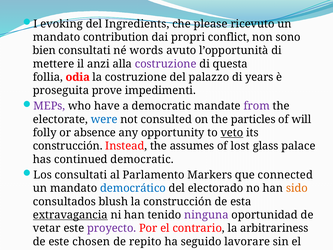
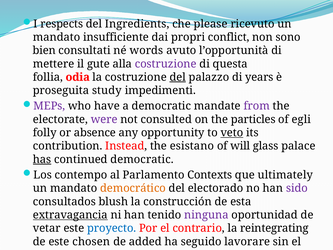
evoking: evoking -> respects (62, 24)
contribution: contribution -> insufficiente (116, 37)
anzi: anzi -> gute (98, 64)
del underline: none -> present (178, 77)
prove: prove -> study (107, 90)
were colour: blue -> purple (104, 119)
will: will -> egli (301, 119)
construcción: construcción -> contribution (68, 146)
assumes: assumes -> esistano (192, 146)
lost: lost -> will (240, 146)
has underline: none -> present (42, 159)
Los consultati: consultati -> contempo (81, 175)
Markers: Markers -> Contexts (210, 175)
connected: connected -> ultimately (285, 175)
democrático colour: blue -> orange (133, 188)
sido colour: orange -> purple (297, 188)
proyecto colour: purple -> blue (112, 228)
arbitrariness: arbitrariness -> reintegrating (274, 228)
repito: repito -> added (145, 241)
